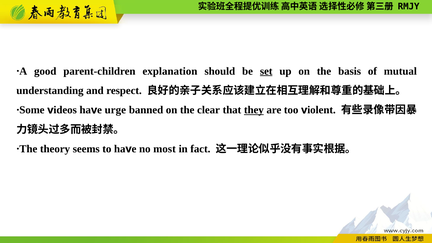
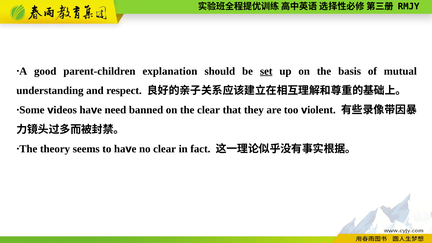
urge: urge -> need (115, 110)
they underline: present -> none (254, 110)
no most: most -> clear (165, 149)
